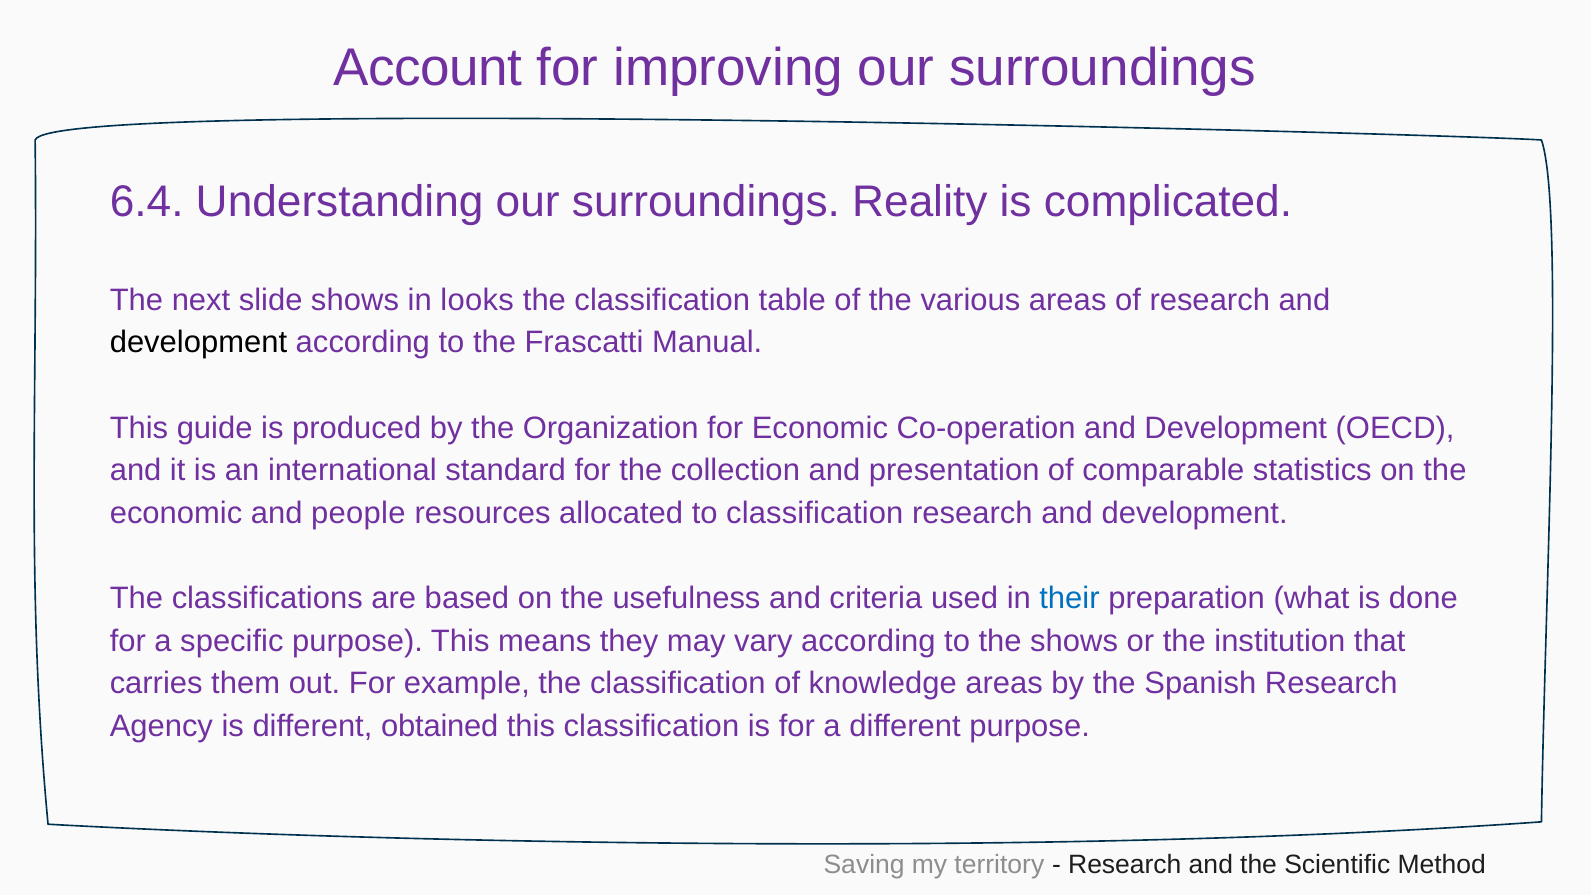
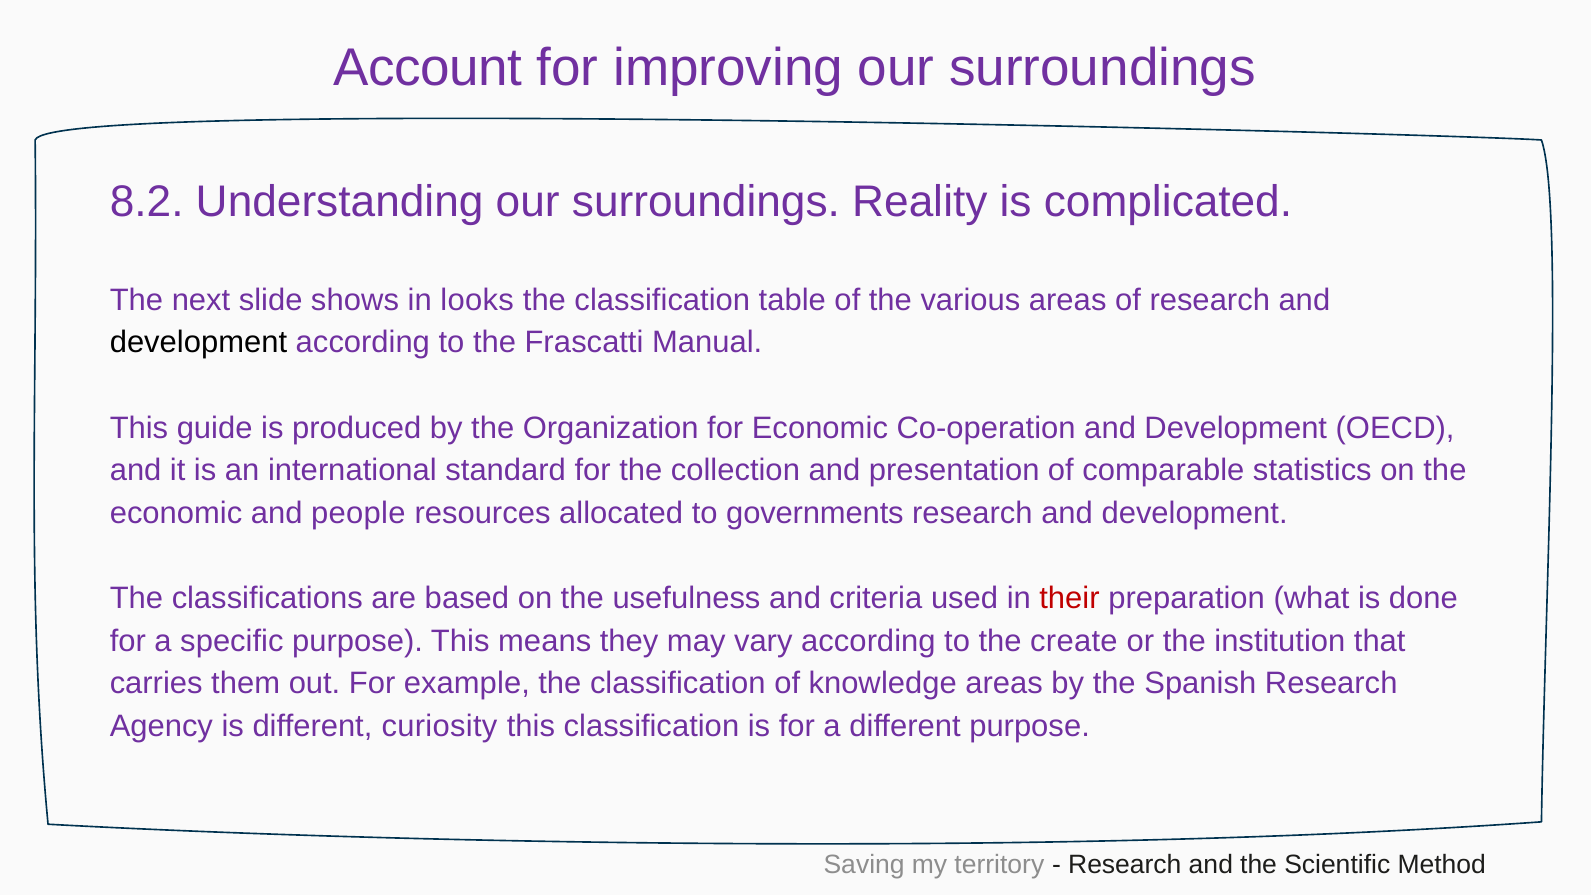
6.4: 6.4 -> 8.2 (147, 202)
to classification: classification -> governments (815, 513)
their colour: blue -> red (1069, 598)
the shows: shows -> create (1074, 641)
obtained: obtained -> curiosity (440, 726)
